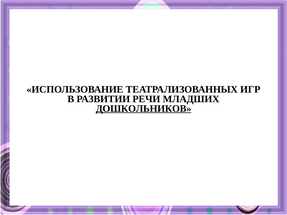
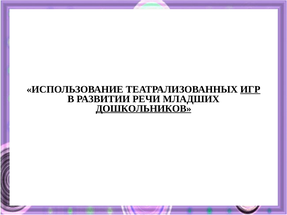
ИГР underline: none -> present (250, 90)
